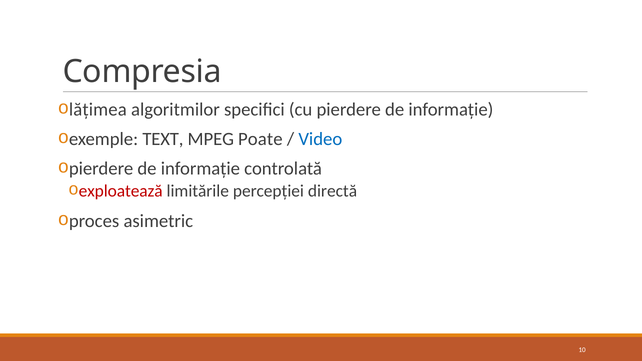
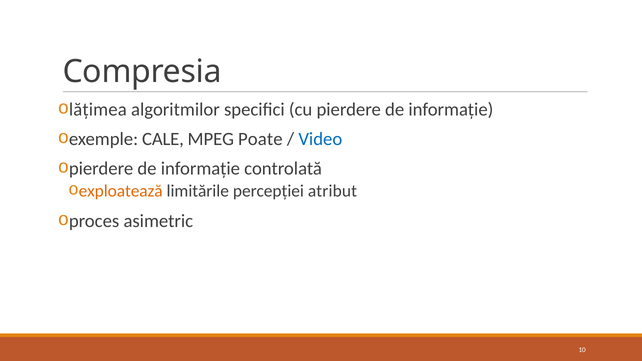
TEXT: TEXT -> CALE (163, 139)
exploatează colour: red -> orange (121, 191)
directă: directă -> atribut (332, 191)
